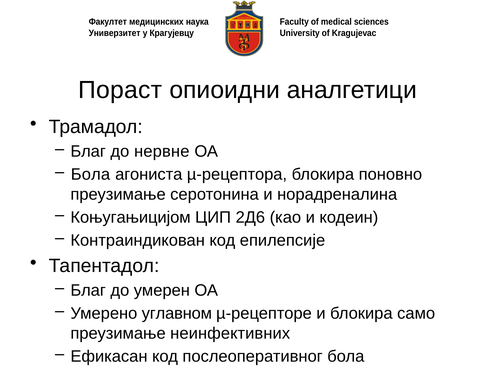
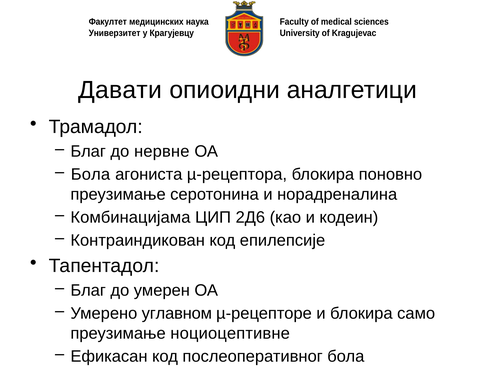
Пораст: Пораст -> Давати (120, 90)
Коњугањицијом: Коњугањицијом -> Комбинацијама (130, 217)
неинфективних: неинфективних -> ноциоцептивне (230, 334)
